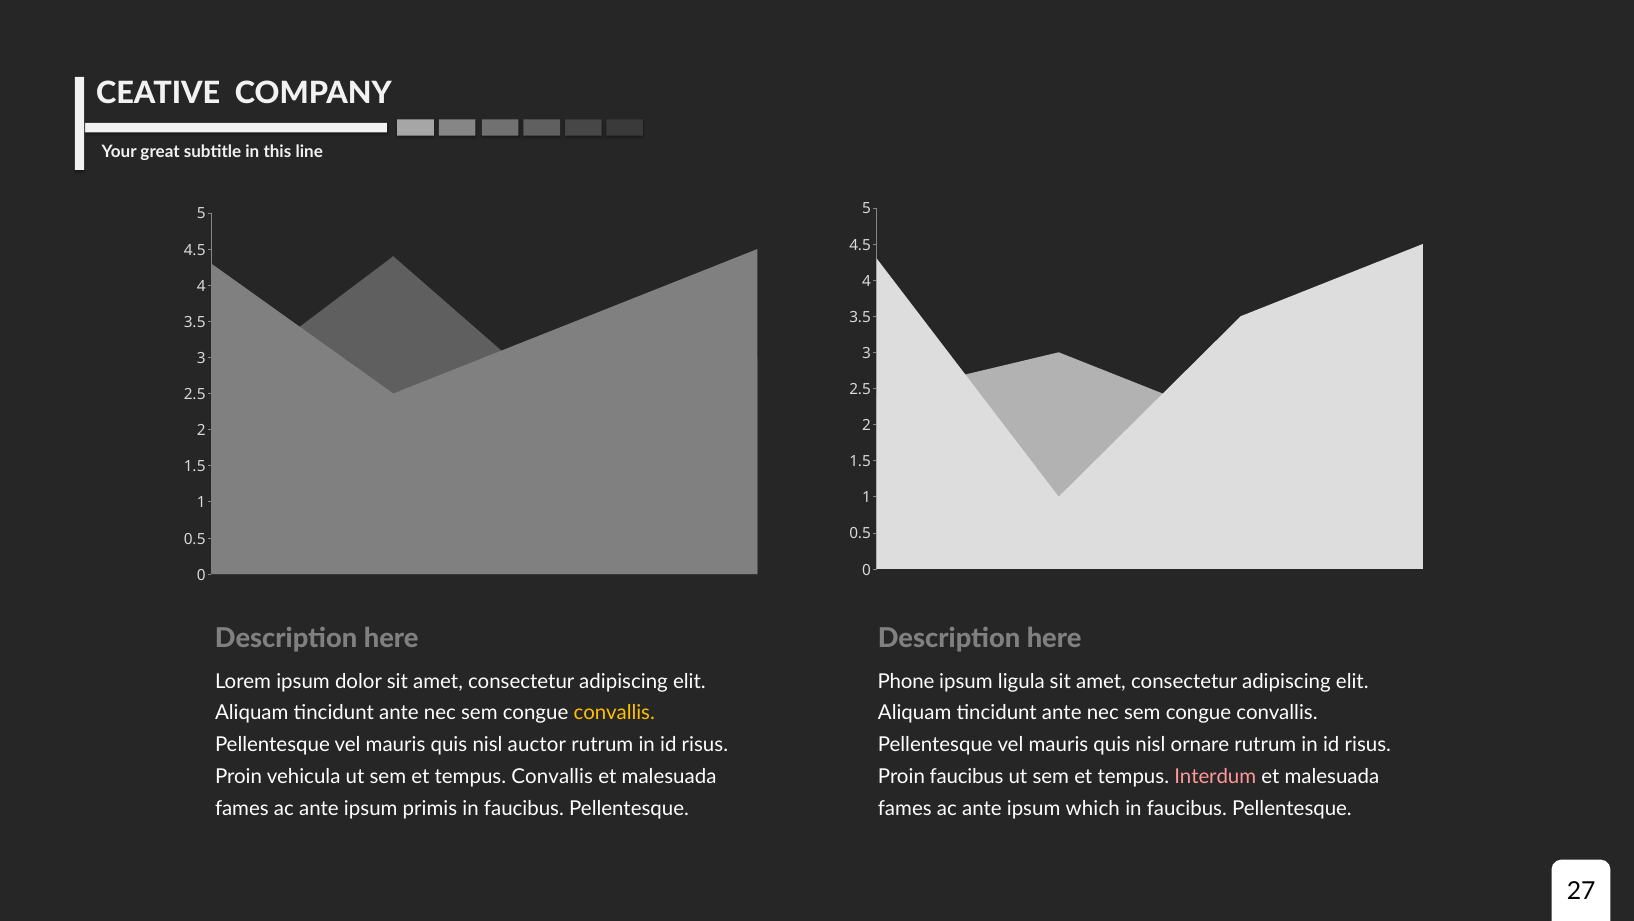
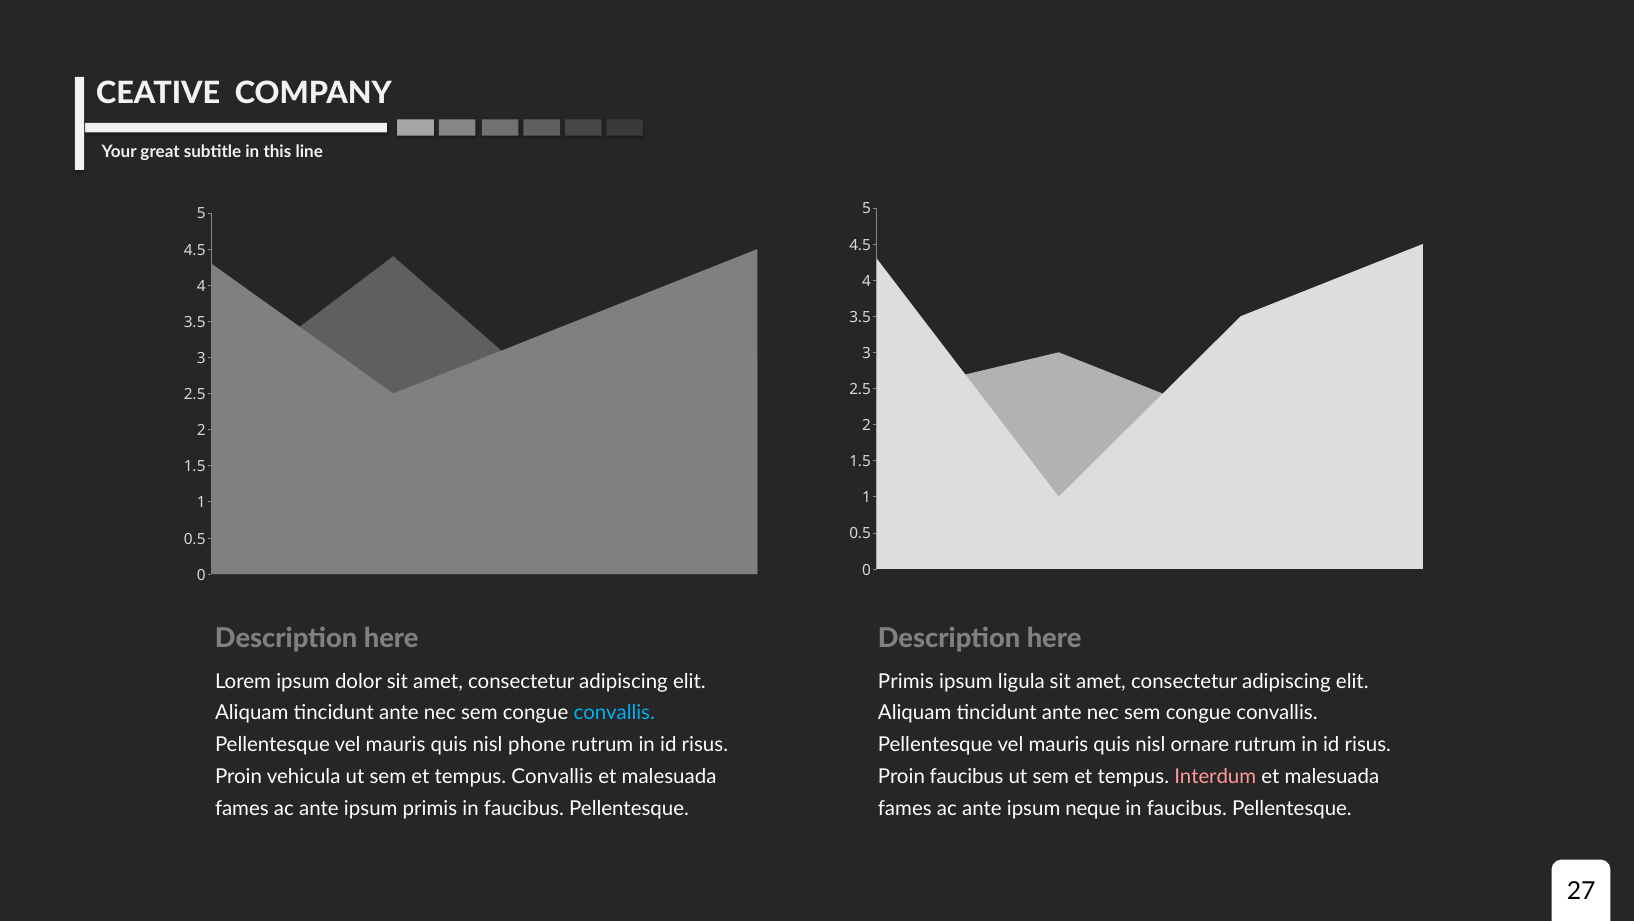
Phone: Phone -> Primis (906, 682)
convallis colour: yellow -> light blue (614, 714)
auctor: auctor -> phone (537, 745)
which: which -> neque (1093, 809)
